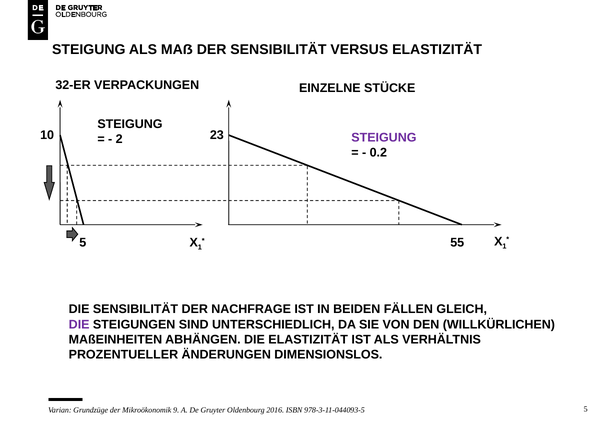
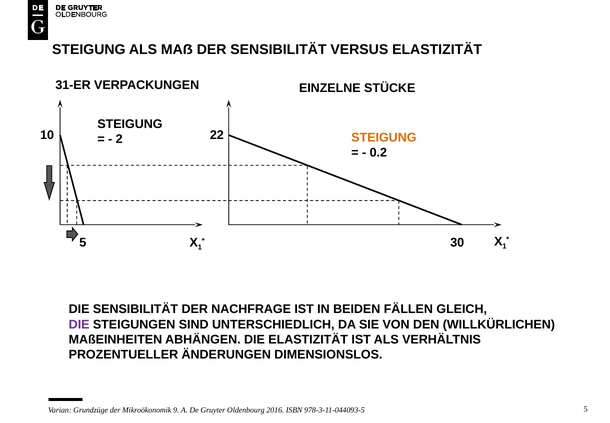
32-ER: 32-ER -> 31-ER (73, 85)
23: 23 -> 22 (217, 135)
STEIGUNG colour: purple -> orange (384, 137)
55: 55 -> 30 (457, 242)
